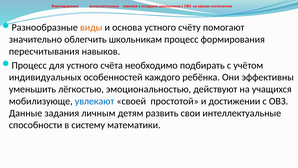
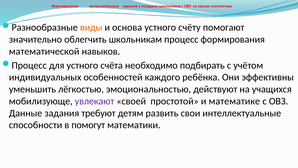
пересчитывания: пересчитывания -> математической (44, 51)
увлекают colour: blue -> purple (95, 101)
достижении: достижении -> математике (234, 101)
личным: личным -> требуют (98, 113)
систему: систему -> помогут (88, 125)
